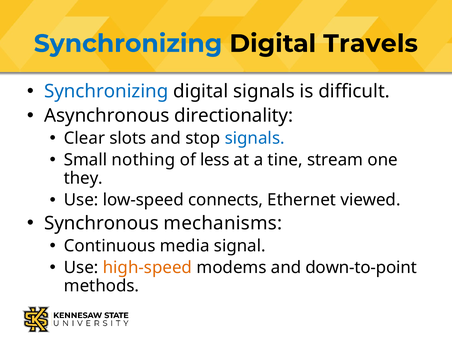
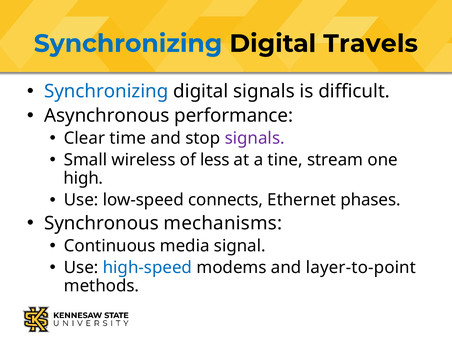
directionality: directionality -> performance (234, 116)
slots: slots -> time (128, 138)
signals colour: blue -> purple (255, 138)
nothing: nothing -> wireless (144, 160)
they: they -> high (83, 178)
viewed: viewed -> phases (371, 200)
high-speed colour: orange -> blue (147, 268)
down-to-point: down-to-point -> layer-to-point (361, 268)
